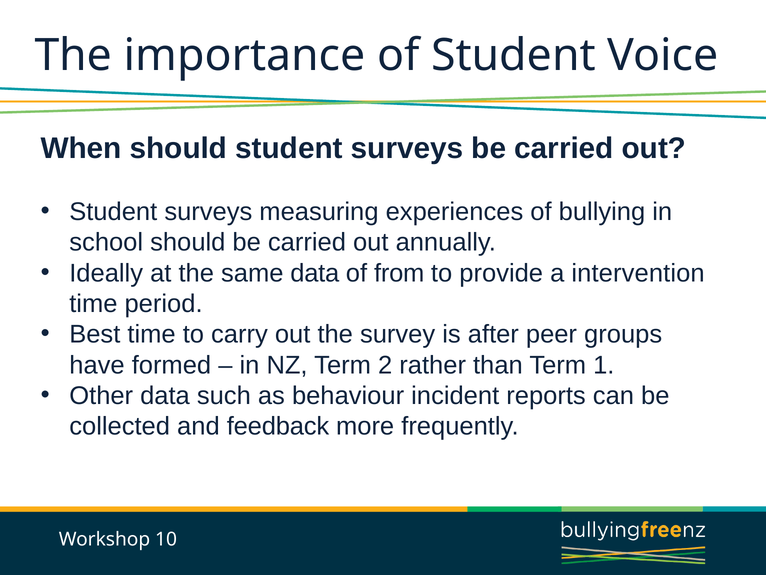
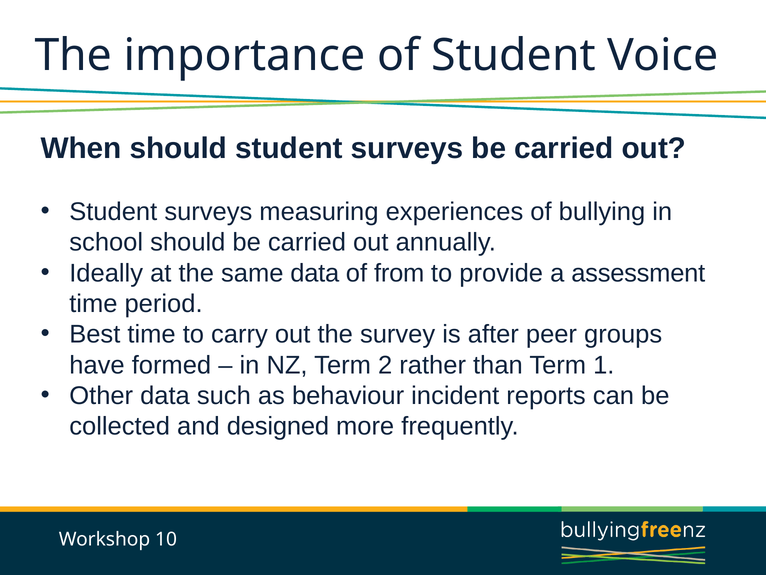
intervention: intervention -> assessment (638, 273)
feedback: feedback -> designed (278, 426)
